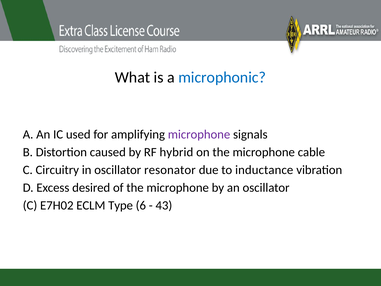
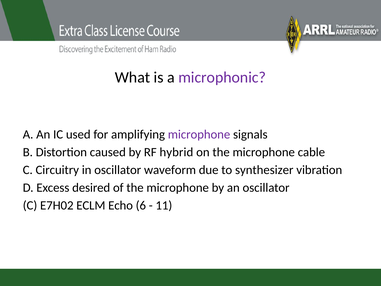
microphonic colour: blue -> purple (222, 77)
resonator: resonator -> waveform (170, 170)
inductance: inductance -> synthesizer (264, 170)
Type: Type -> Echo (121, 205)
43: 43 -> 11 (164, 205)
